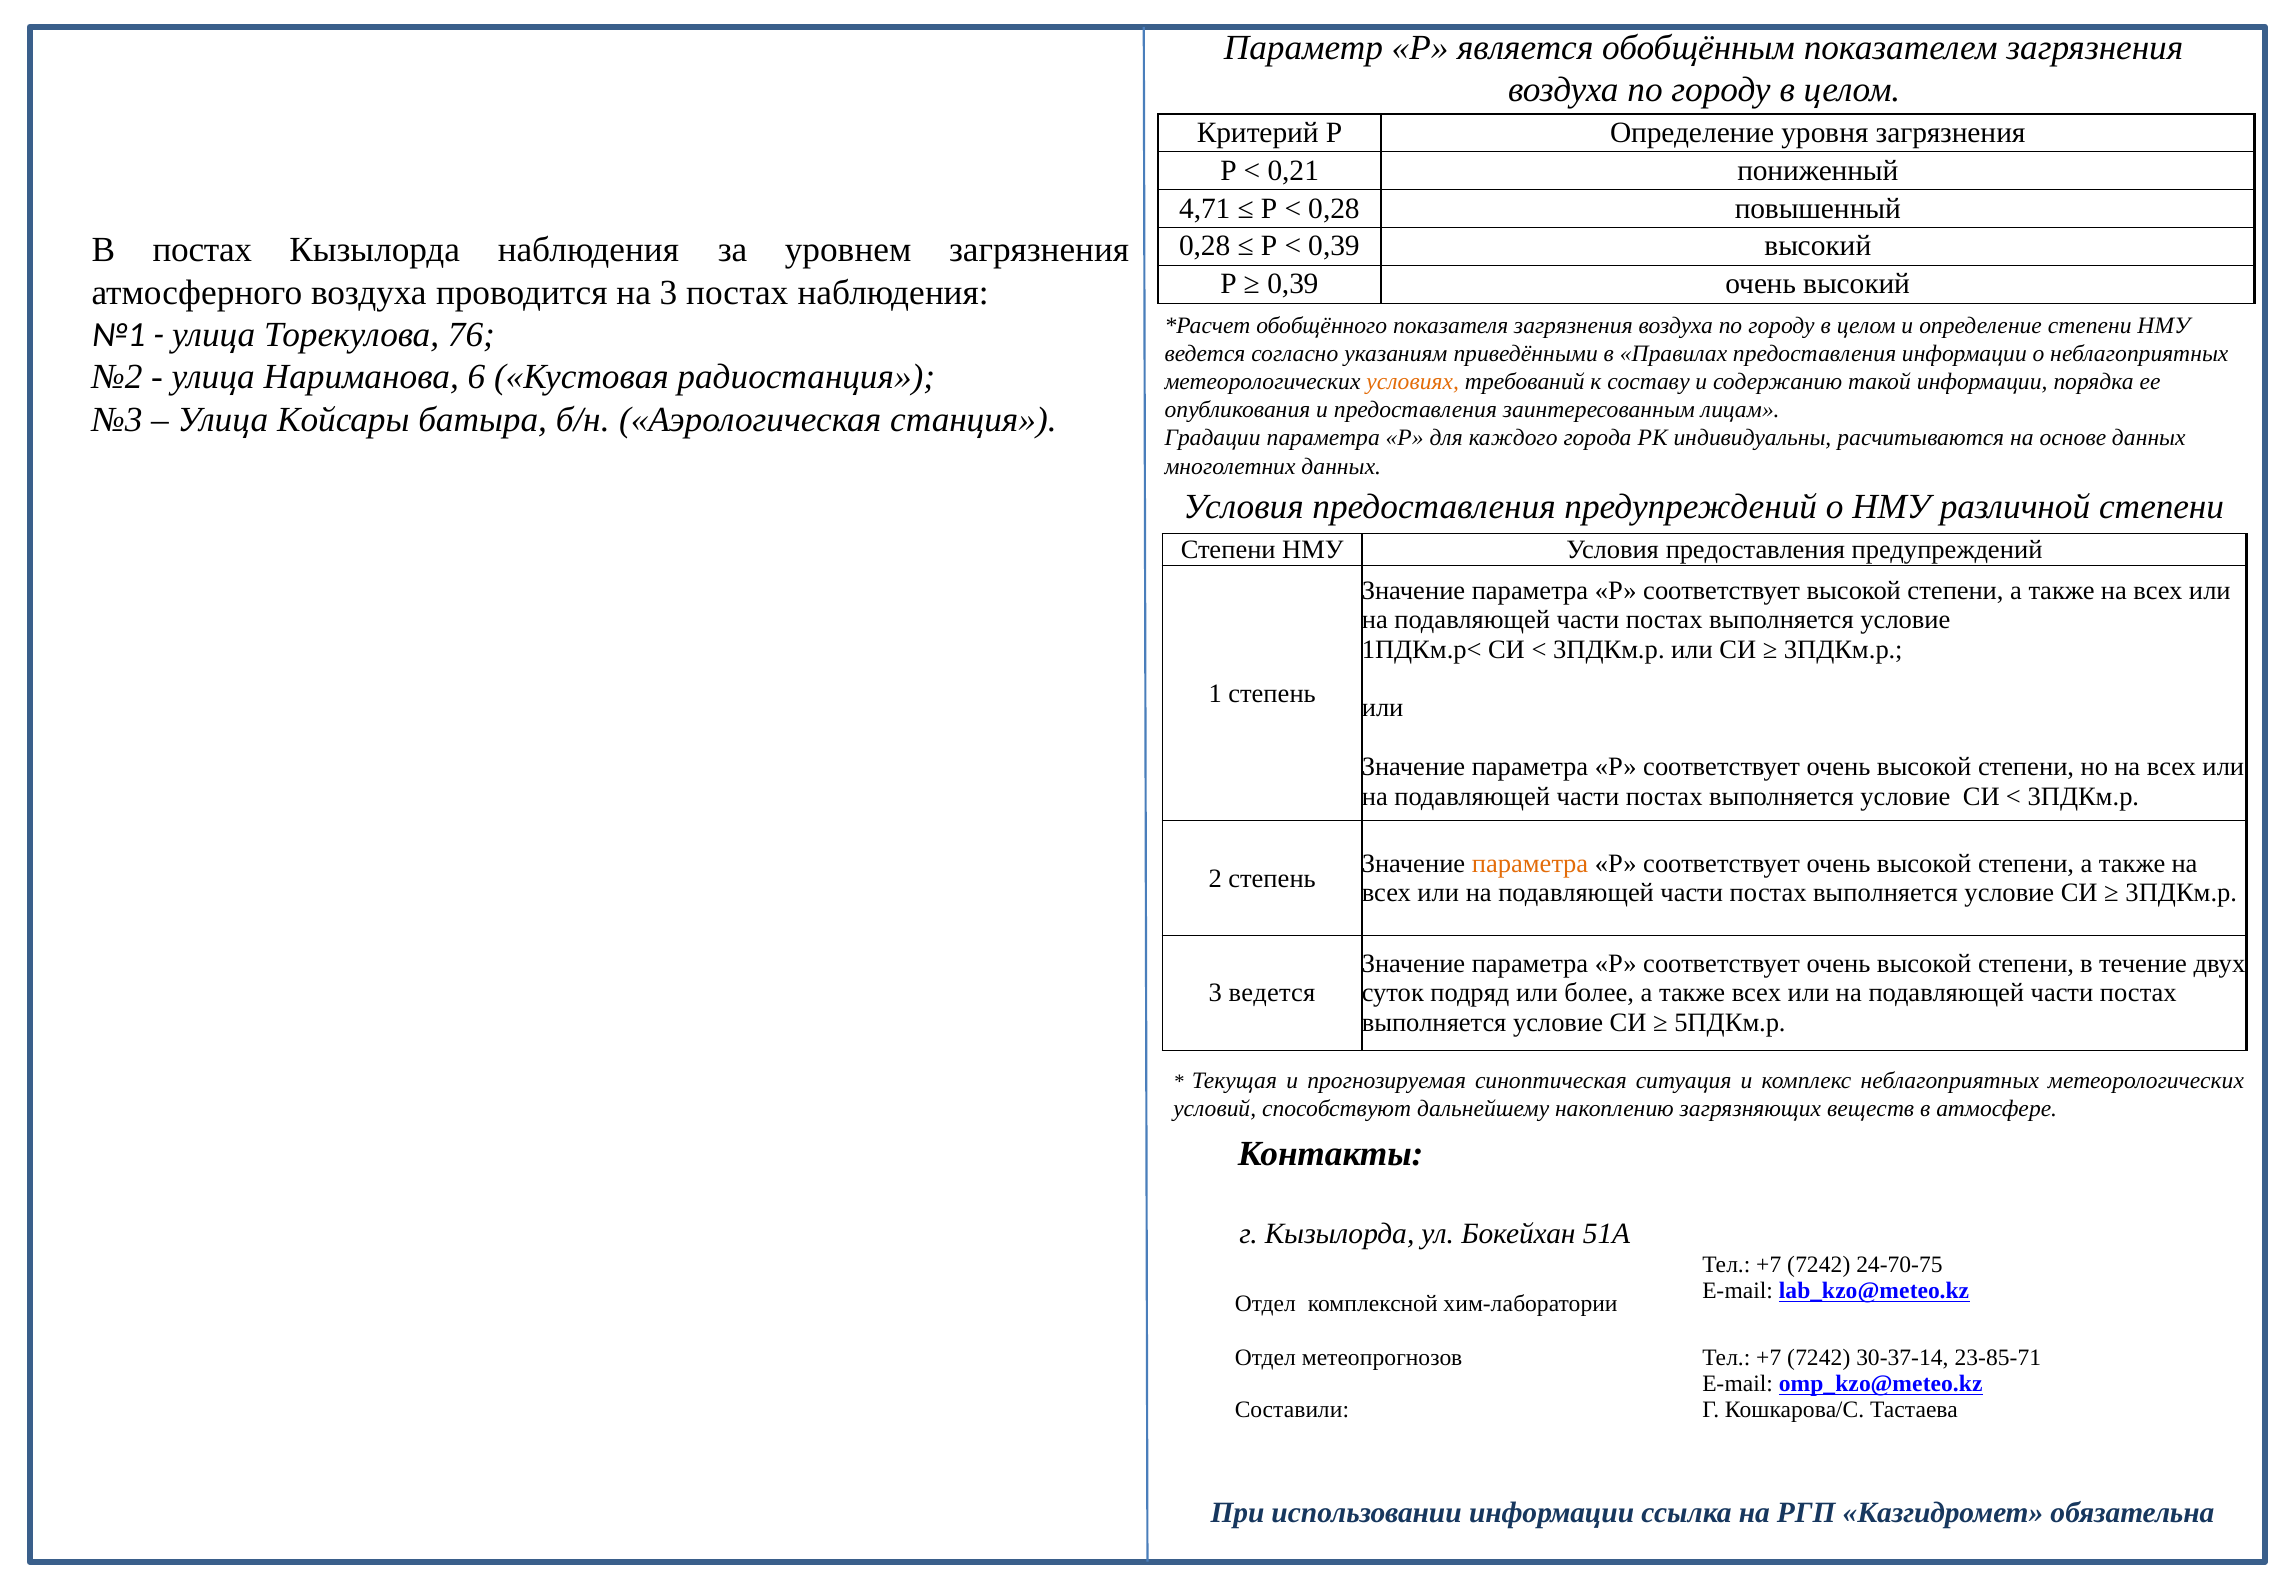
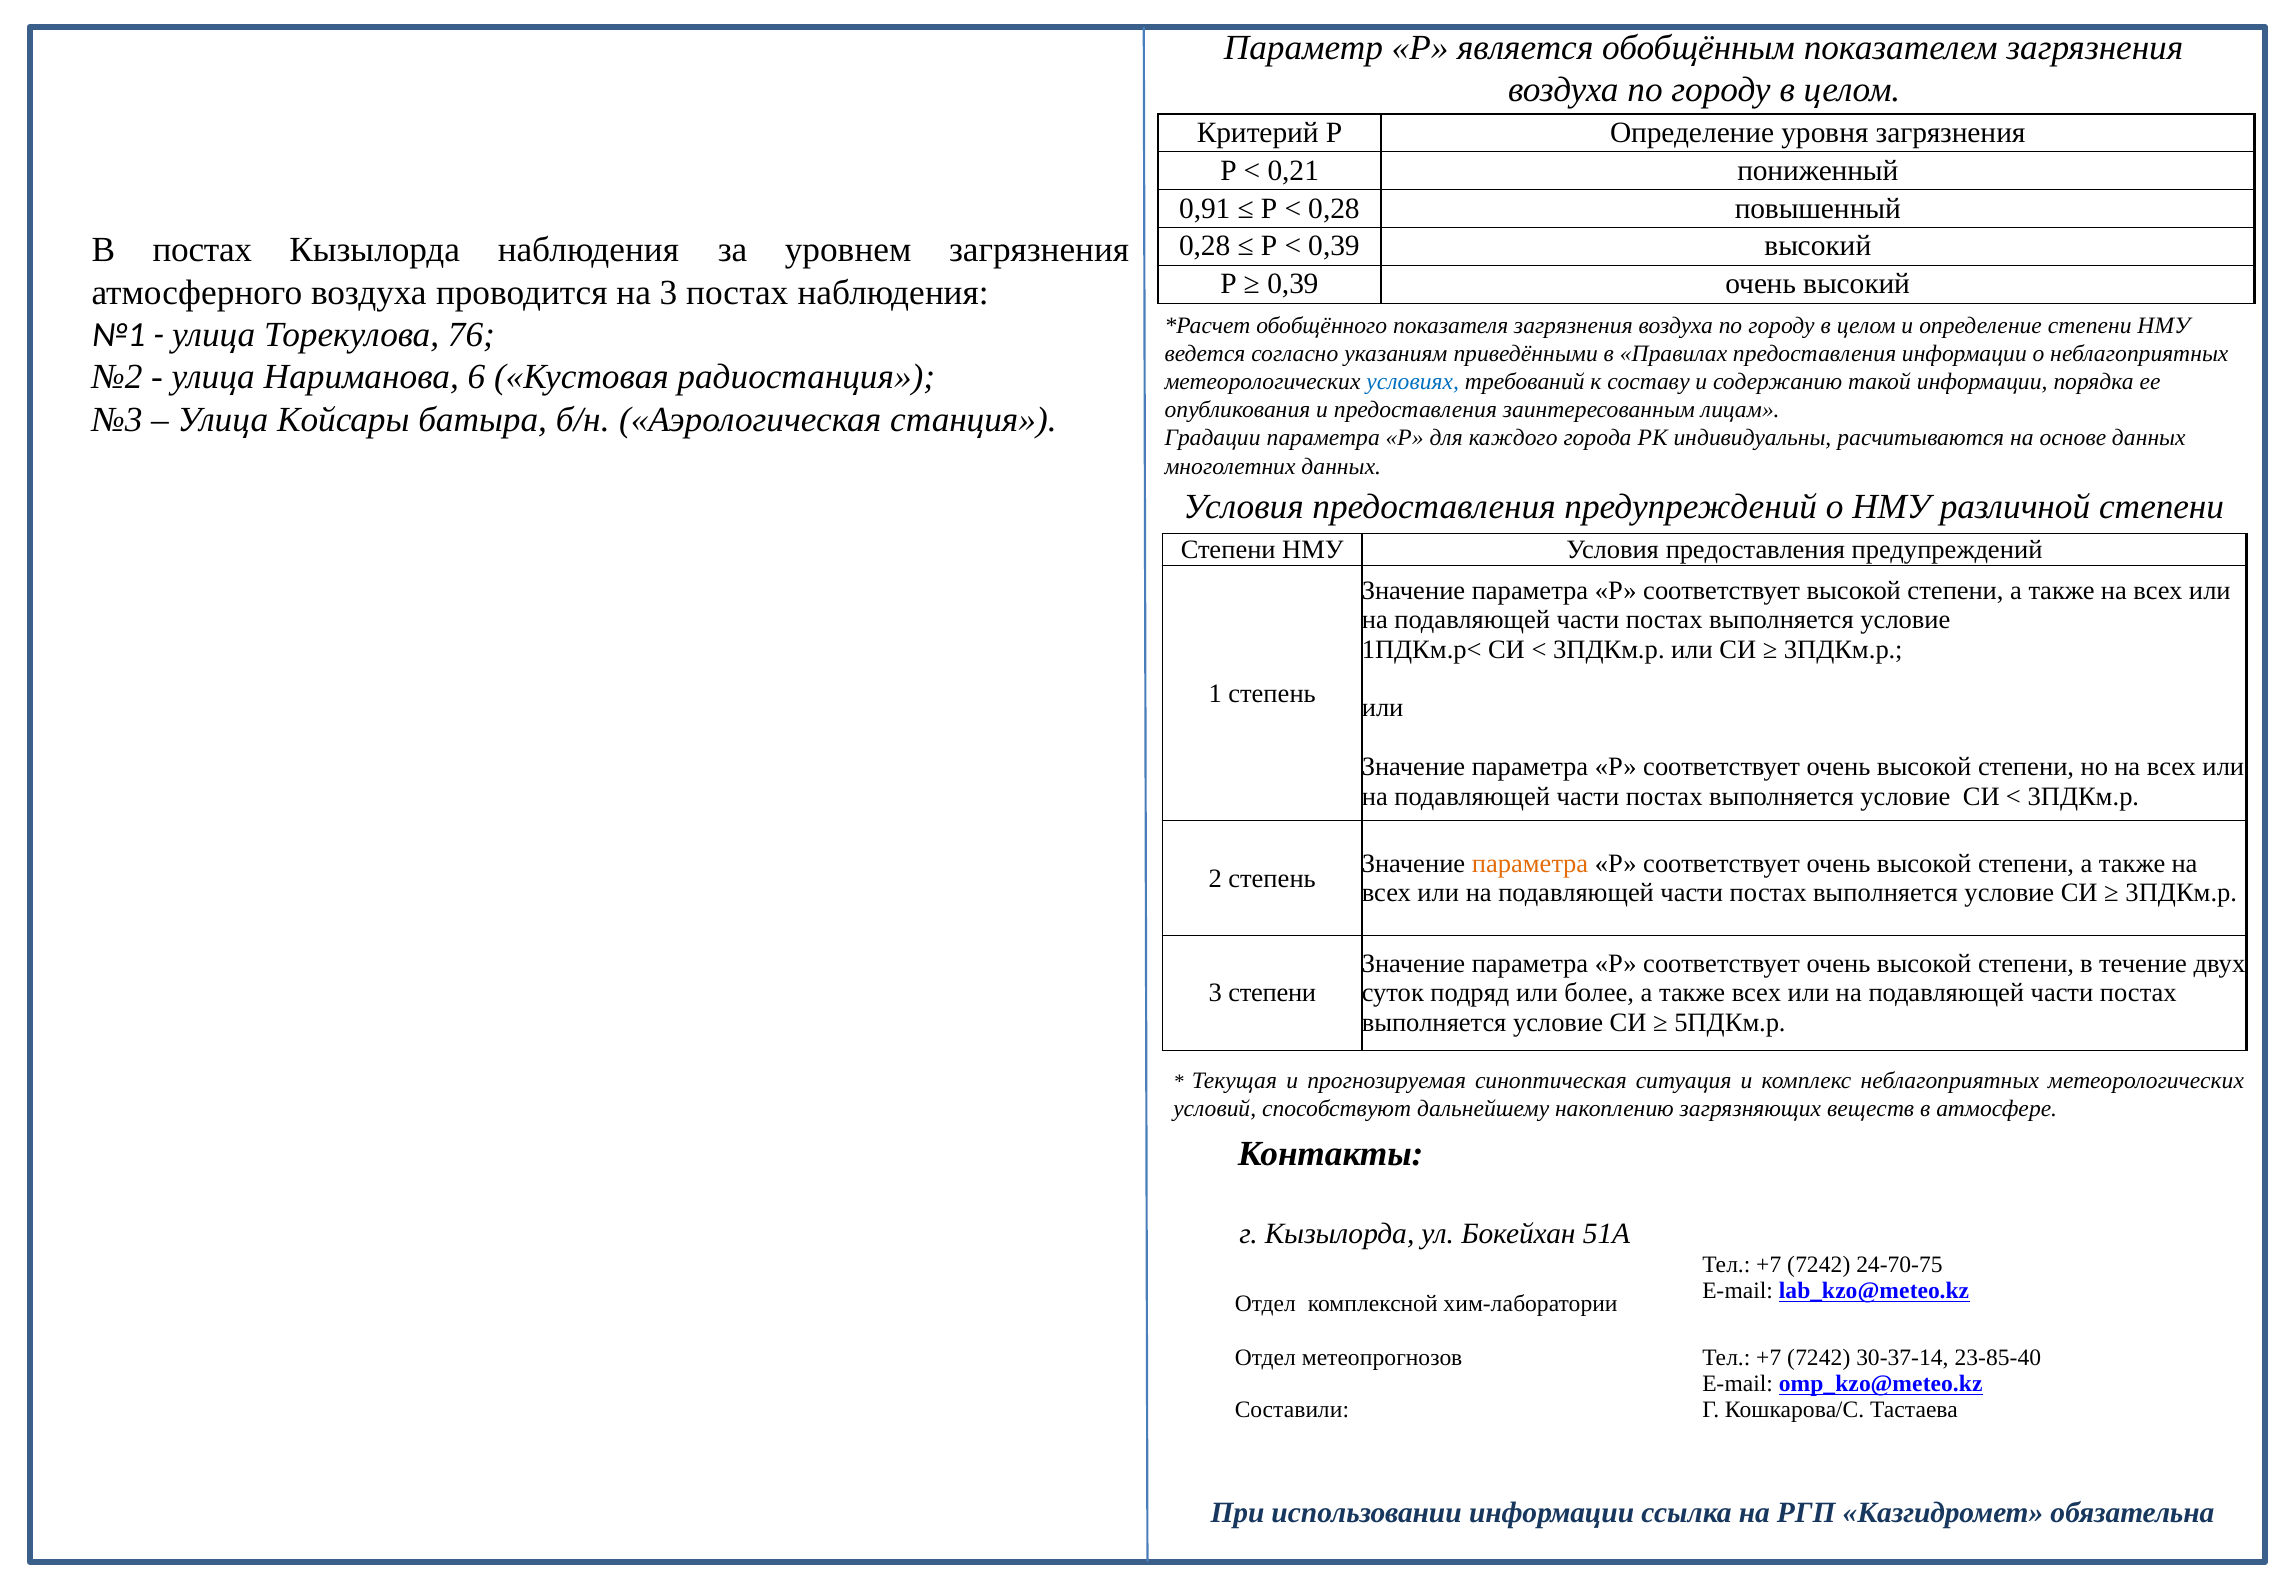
4,71: 4,71 -> 0,91 (1205, 208)
условиях colour: orange -> blue (1413, 382)
3 ведется: ведется -> степени (1272, 993)
23-85-71: 23-85-71 -> 23-85-40 (1998, 1358)
